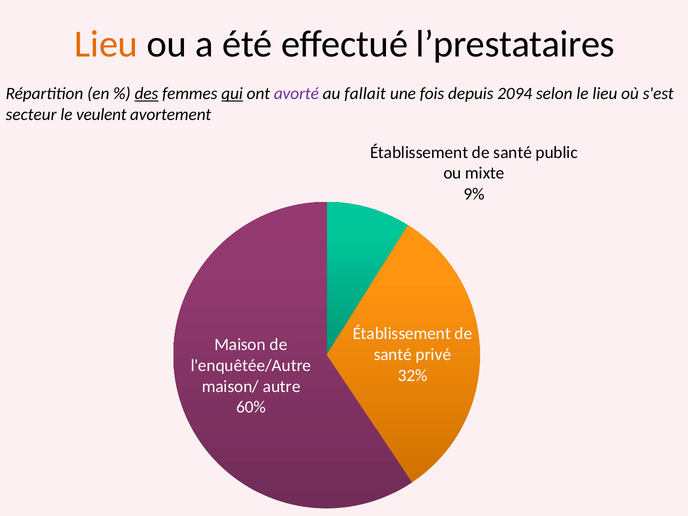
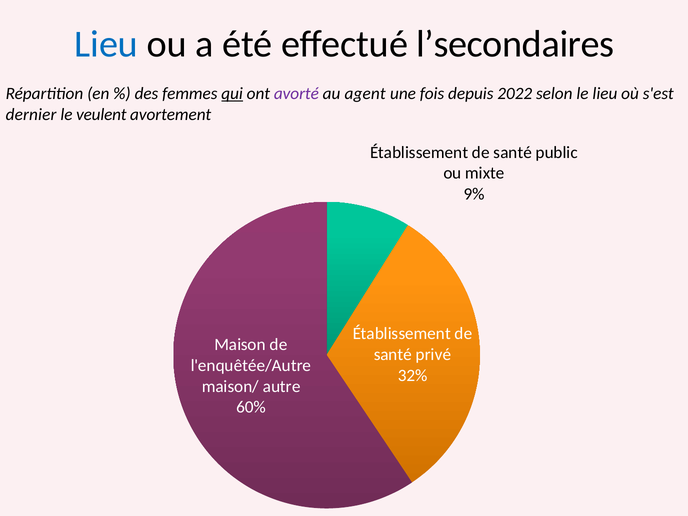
Lieu colour: orange -> blue (106, 44)
l’prestataires: l’prestataires -> l’secondaires (515, 44)
des underline: present -> none (146, 94)
fallait: fallait -> agent (365, 94)
2094: 2094 -> 2022 (515, 94)
secteur: secteur -> dernier (31, 114)
